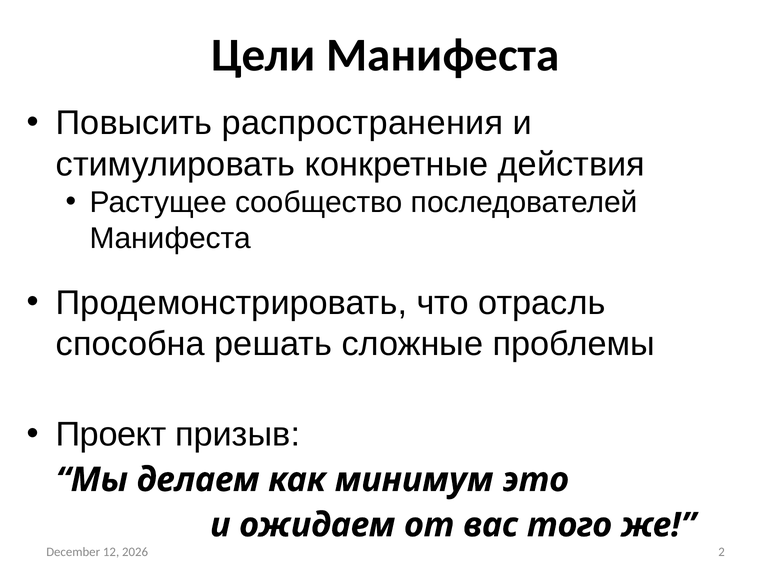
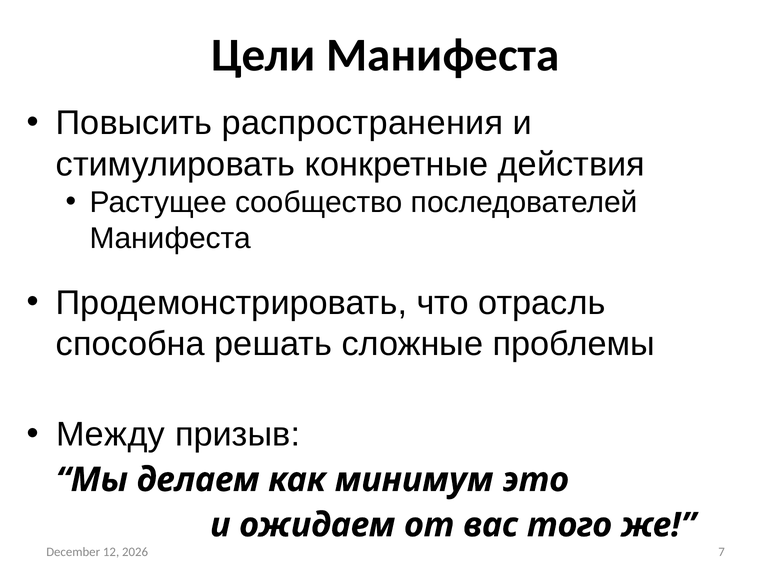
Проект: Проект -> Между (111, 435)
2: 2 -> 7 (722, 552)
